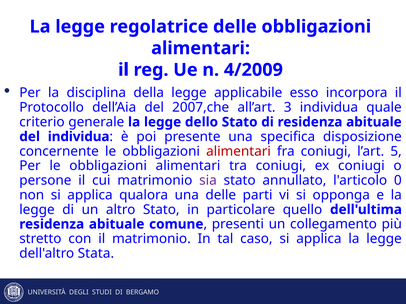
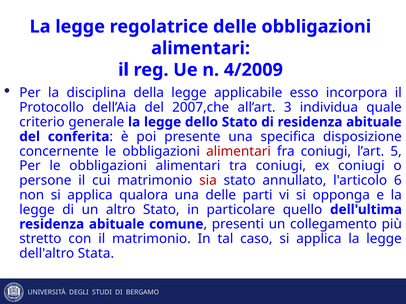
del individua: individua -> conferita (79, 137)
sia colour: purple -> red (208, 181)
0: 0 -> 6 (398, 181)
